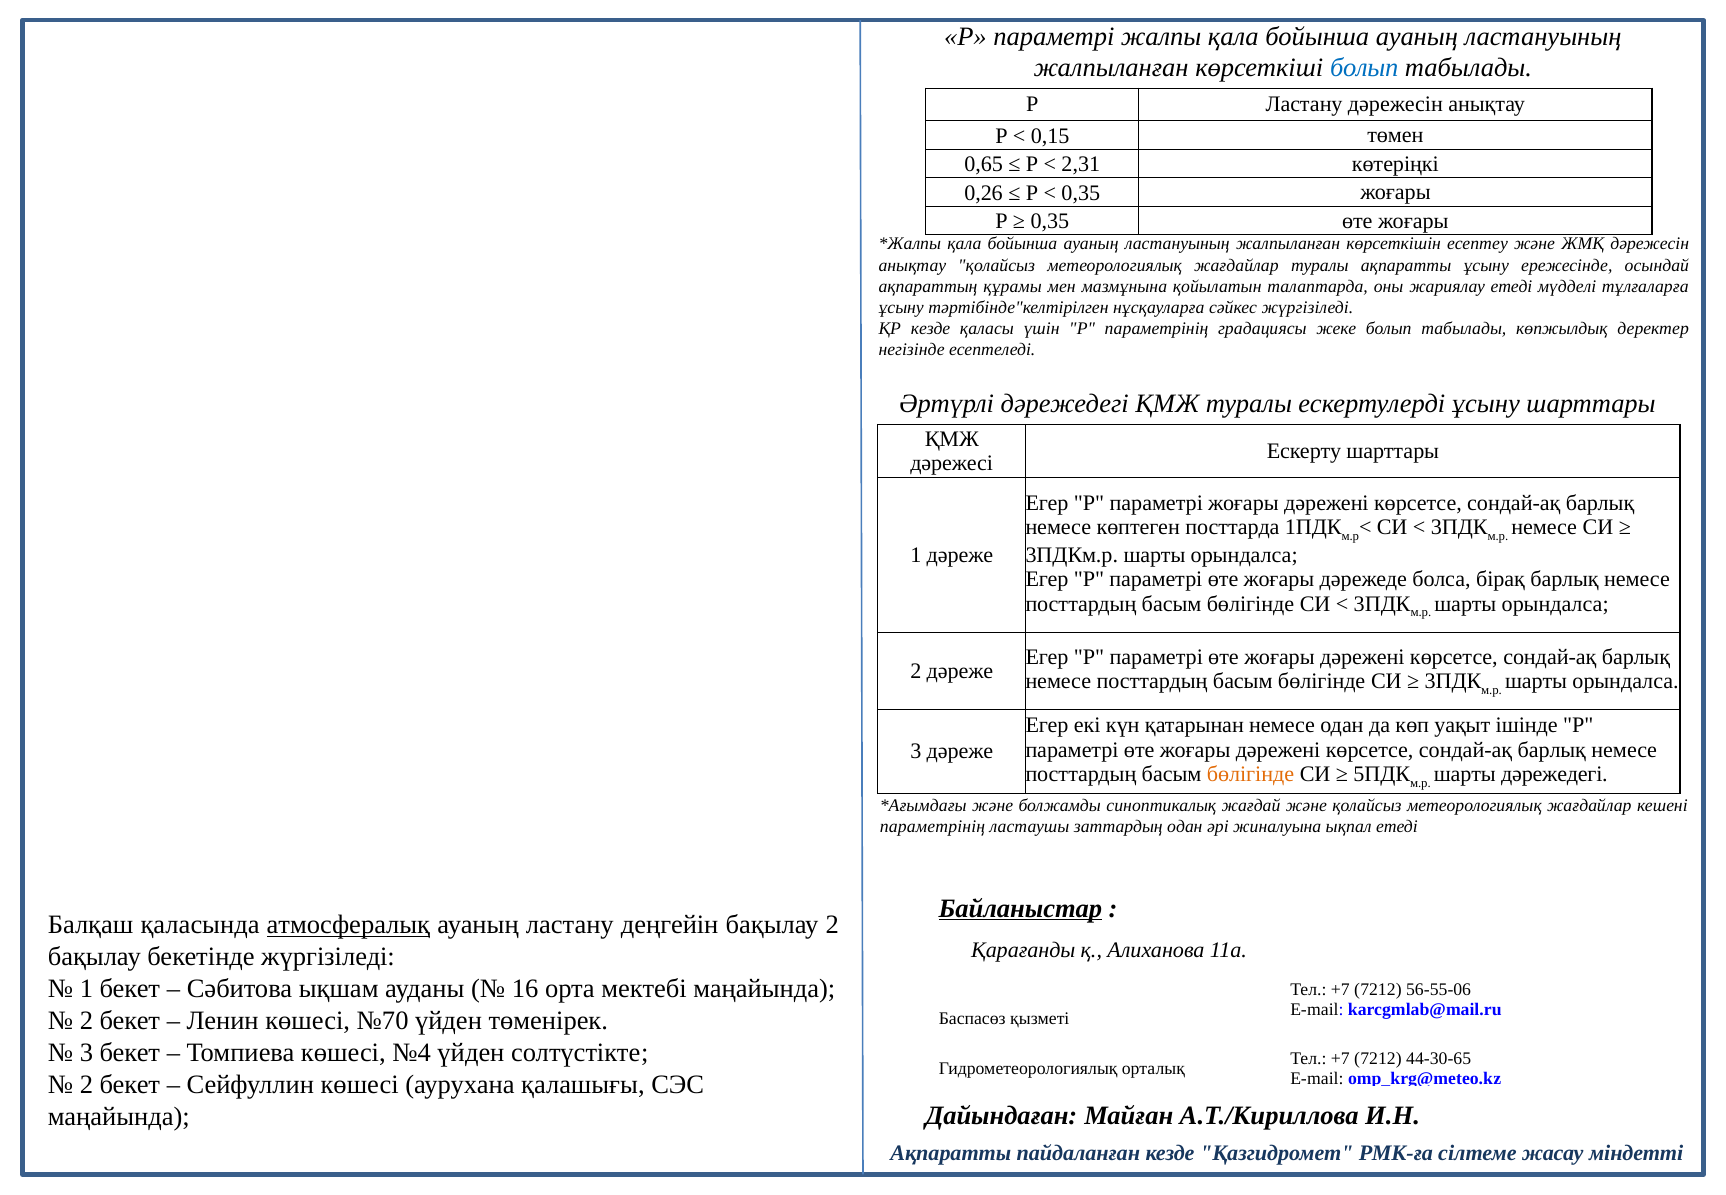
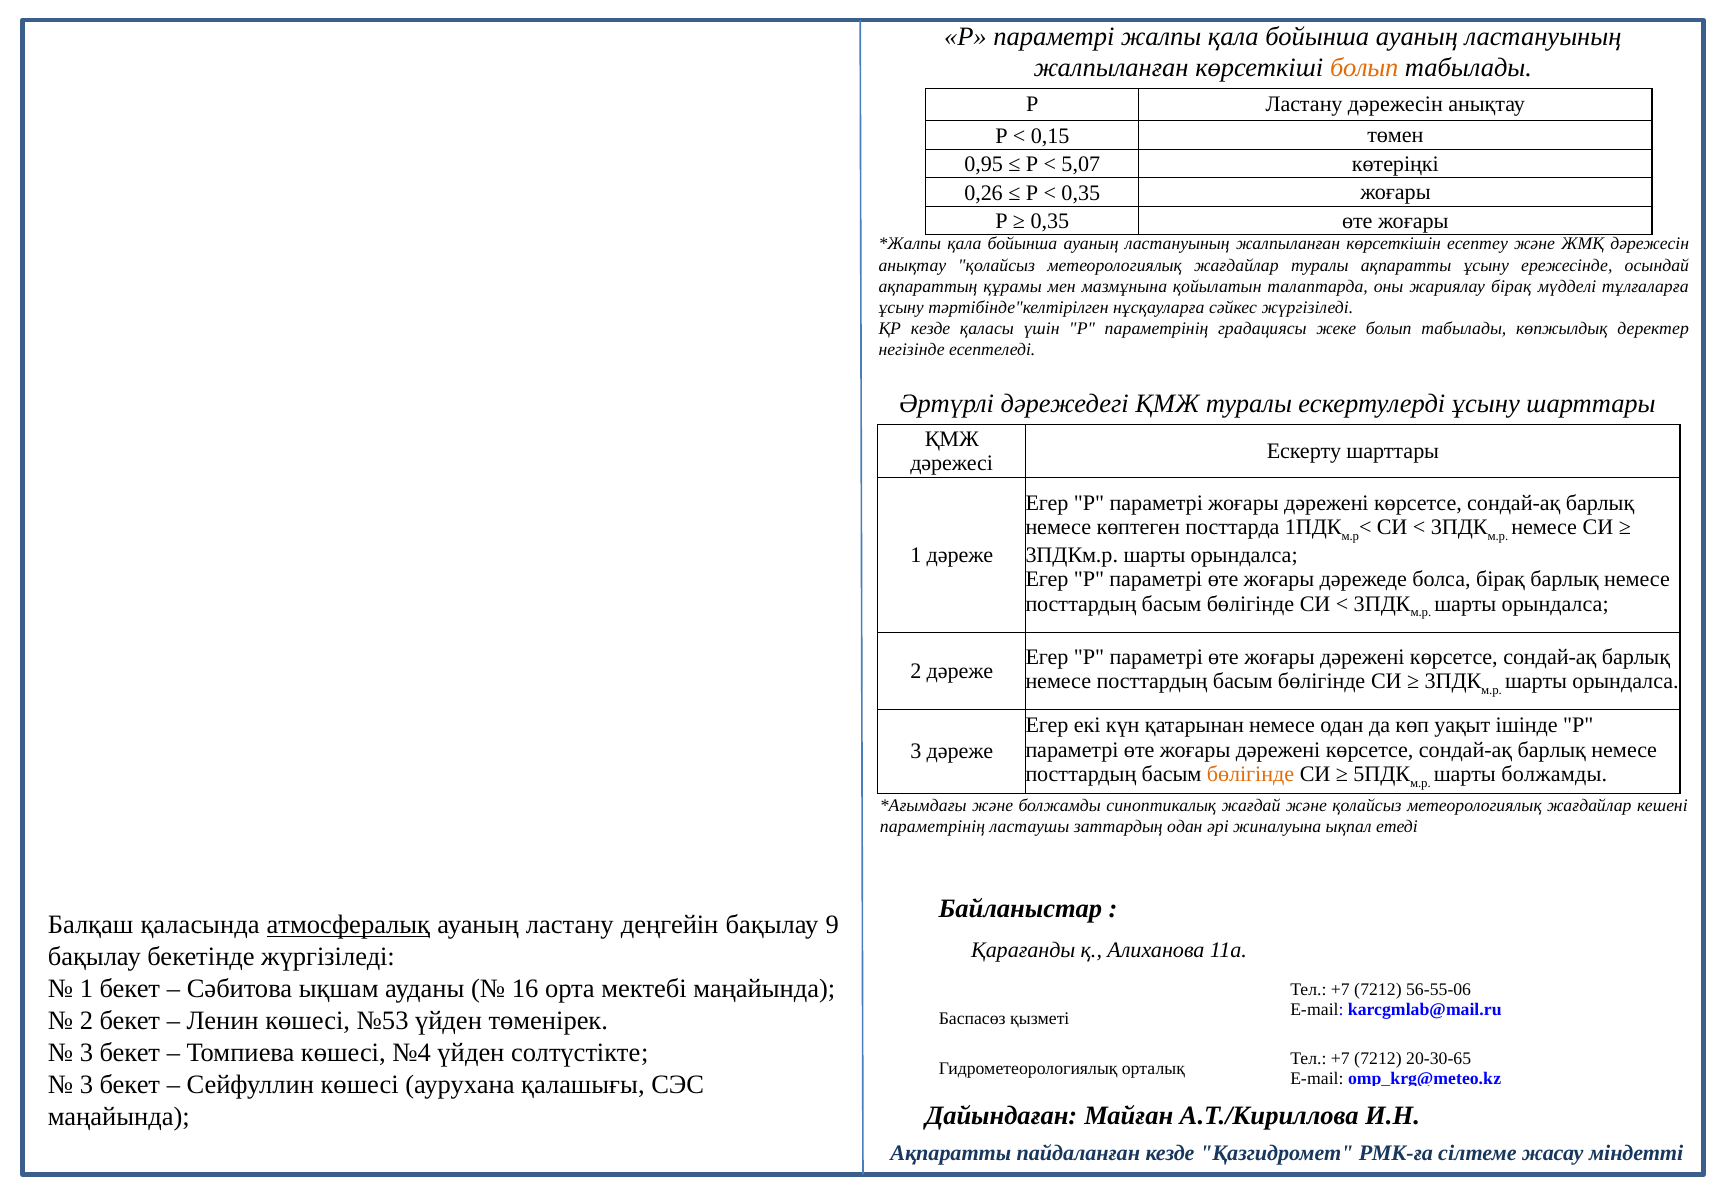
болып colour: blue -> orange (1364, 68)
0,65: 0,65 -> 0,95 (984, 165)
2,31: 2,31 -> 5,07 (1081, 165)
жариялау етеді: етеді -> бірақ (1511, 286)
шарты дәрежедегі: дәрежедегі -> болжамды (1554, 774)
Байланыстар underline: present -> none (1020, 908)
бақылау 2: 2 -> 9 (832, 925)
№70: №70 -> №53 (383, 1021)
44-30-65: 44-30-65 -> 20-30-65 (1439, 1059)
2: 2 -> 3 (86, 1084)
